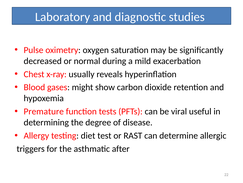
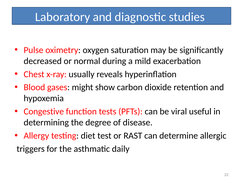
Premature: Premature -> Congestive (44, 111)
after: after -> daily (121, 148)
